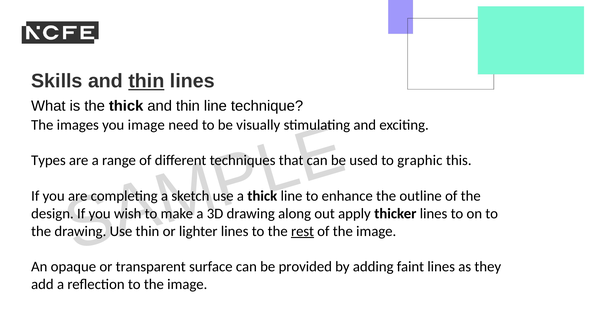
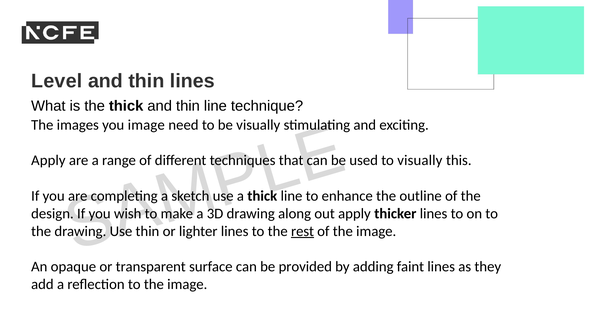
Skills: Skills -> Level (57, 81)
thin underline: present -> none (146, 81)
Types: Types -> Apply (48, 160)
to graphic: graphic -> visually (420, 160)
